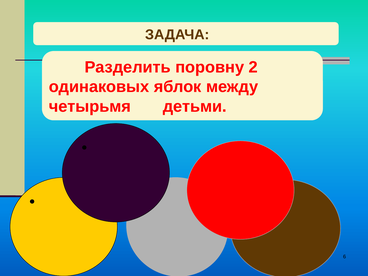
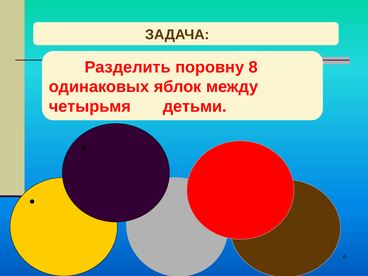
поровну 2: 2 -> 8 (253, 67)
